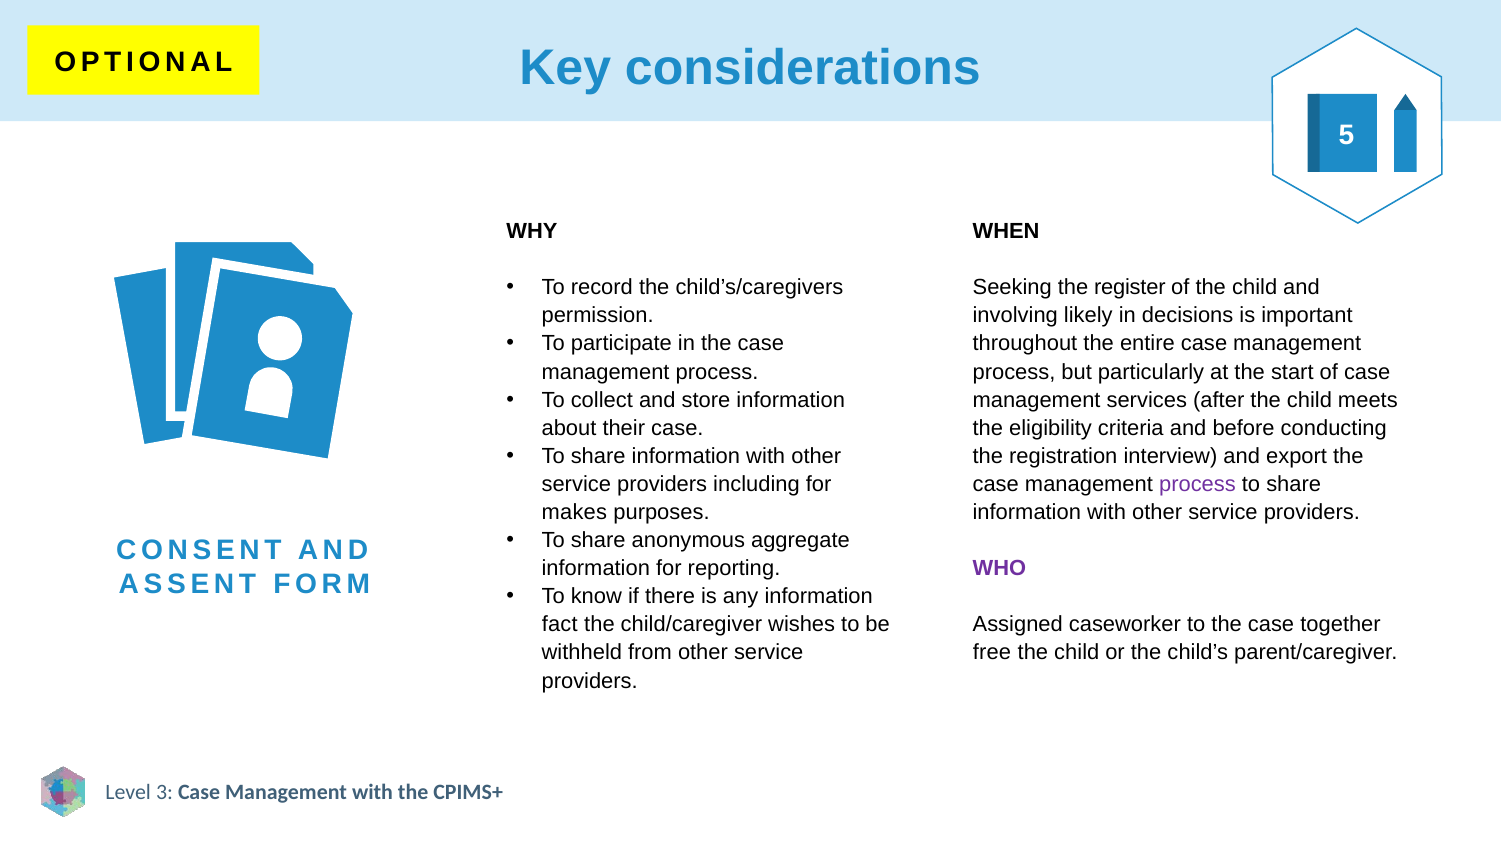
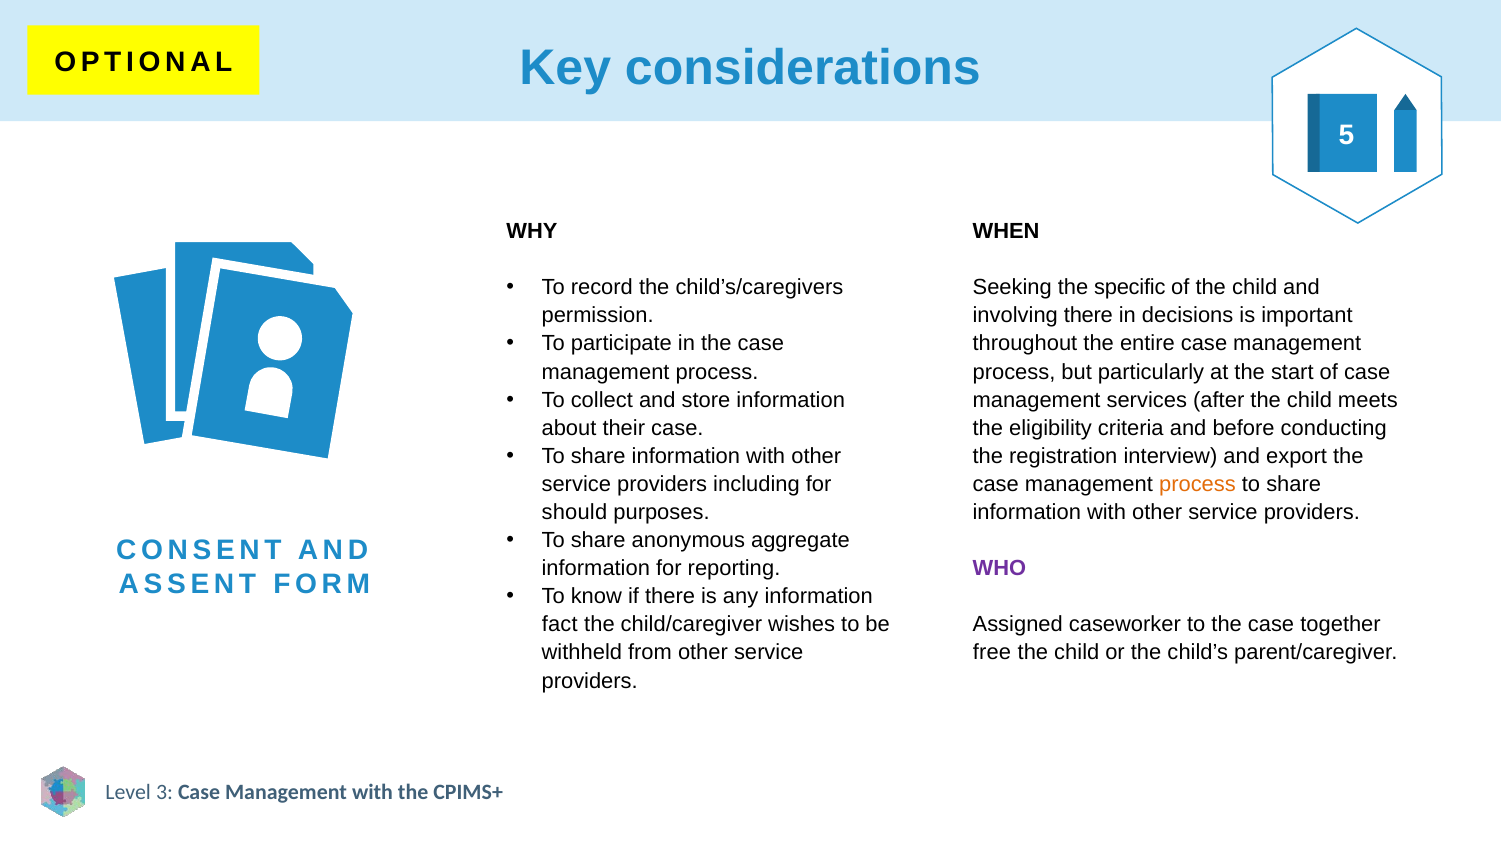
register: register -> specific (1130, 288)
involving likely: likely -> there (1088, 316)
process colour: purple -> orange (1197, 484)
makes: makes -> should (574, 512)
